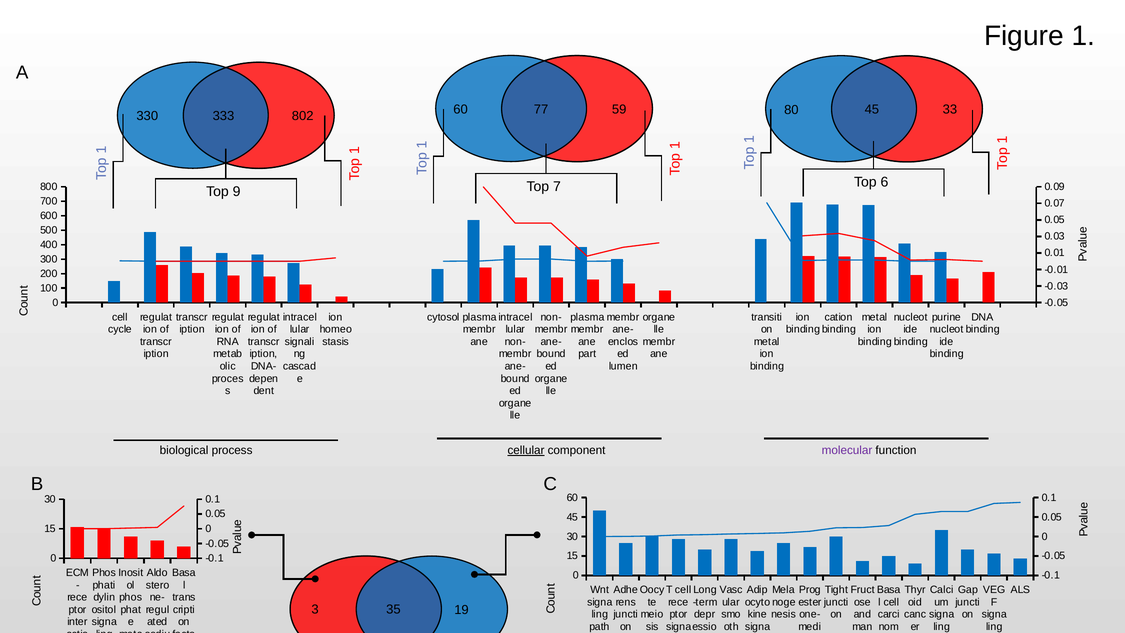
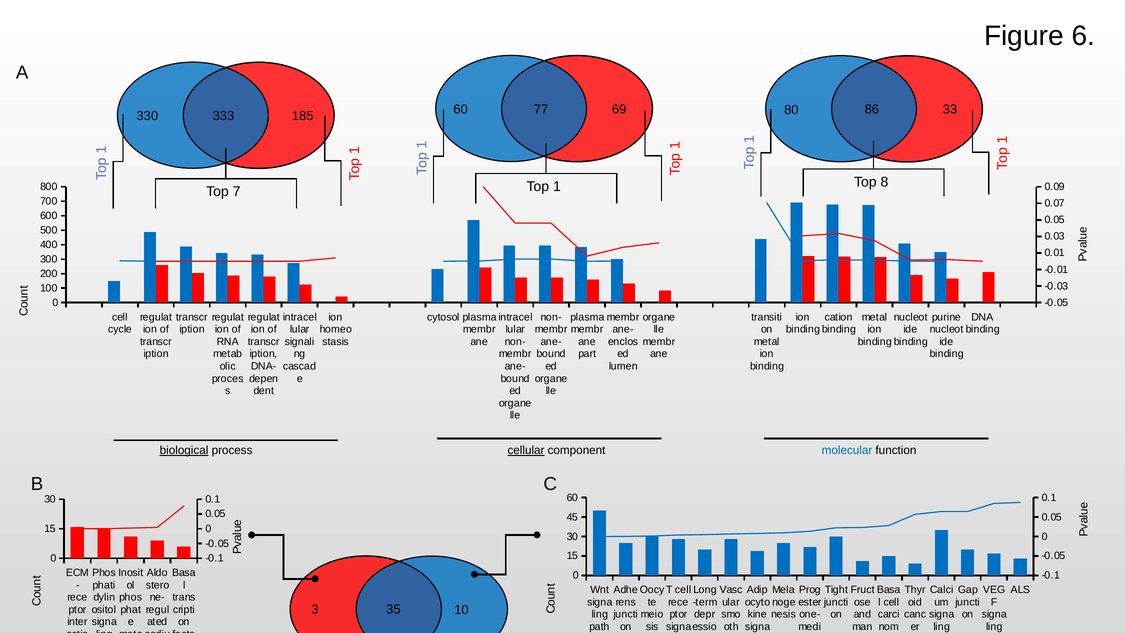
Figure 1: 1 -> 6 (1083, 36)
59: 59 -> 69 (619, 109)
60 45: 45 -> 86 (872, 110)
802: 802 -> 185 (303, 116)
6: 6 -> 8 (884, 182)
Top 7: 7 -> 1 (557, 187)
9: 9 -> 7 (237, 192)
biological underline: none -> present (184, 450)
molecular colour: purple -> blue (847, 450)
19: 19 -> 10 (461, 610)
